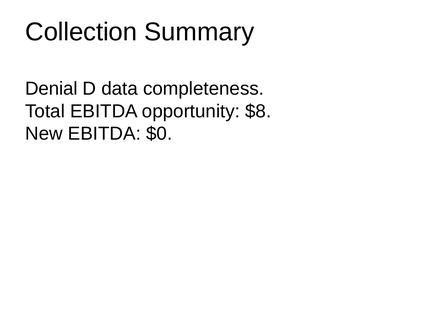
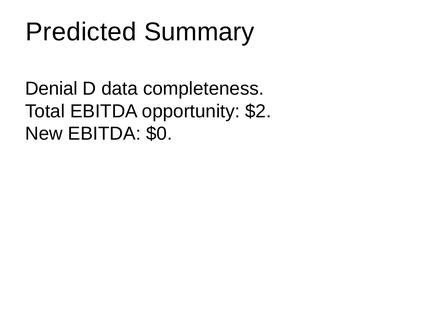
Collection: Collection -> Predicted (81, 32)
$8: $8 -> $2 (258, 111)
